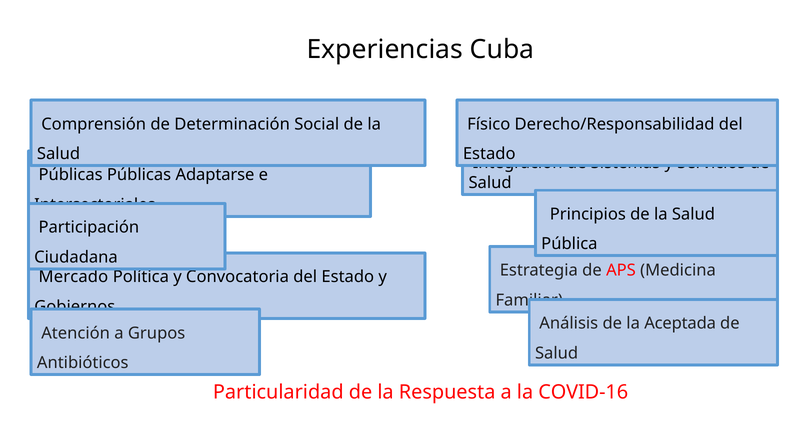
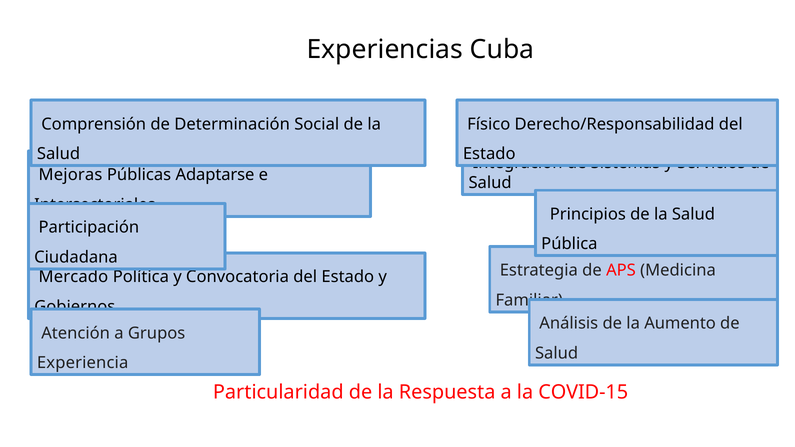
Públicas: Públicas -> Mejoras (70, 175)
Aceptada: Aceptada -> Aumento (680, 323)
Antibióticos: Antibióticos -> Experiencia (83, 363)
COVID-16: COVID-16 -> COVID-15 (583, 392)
